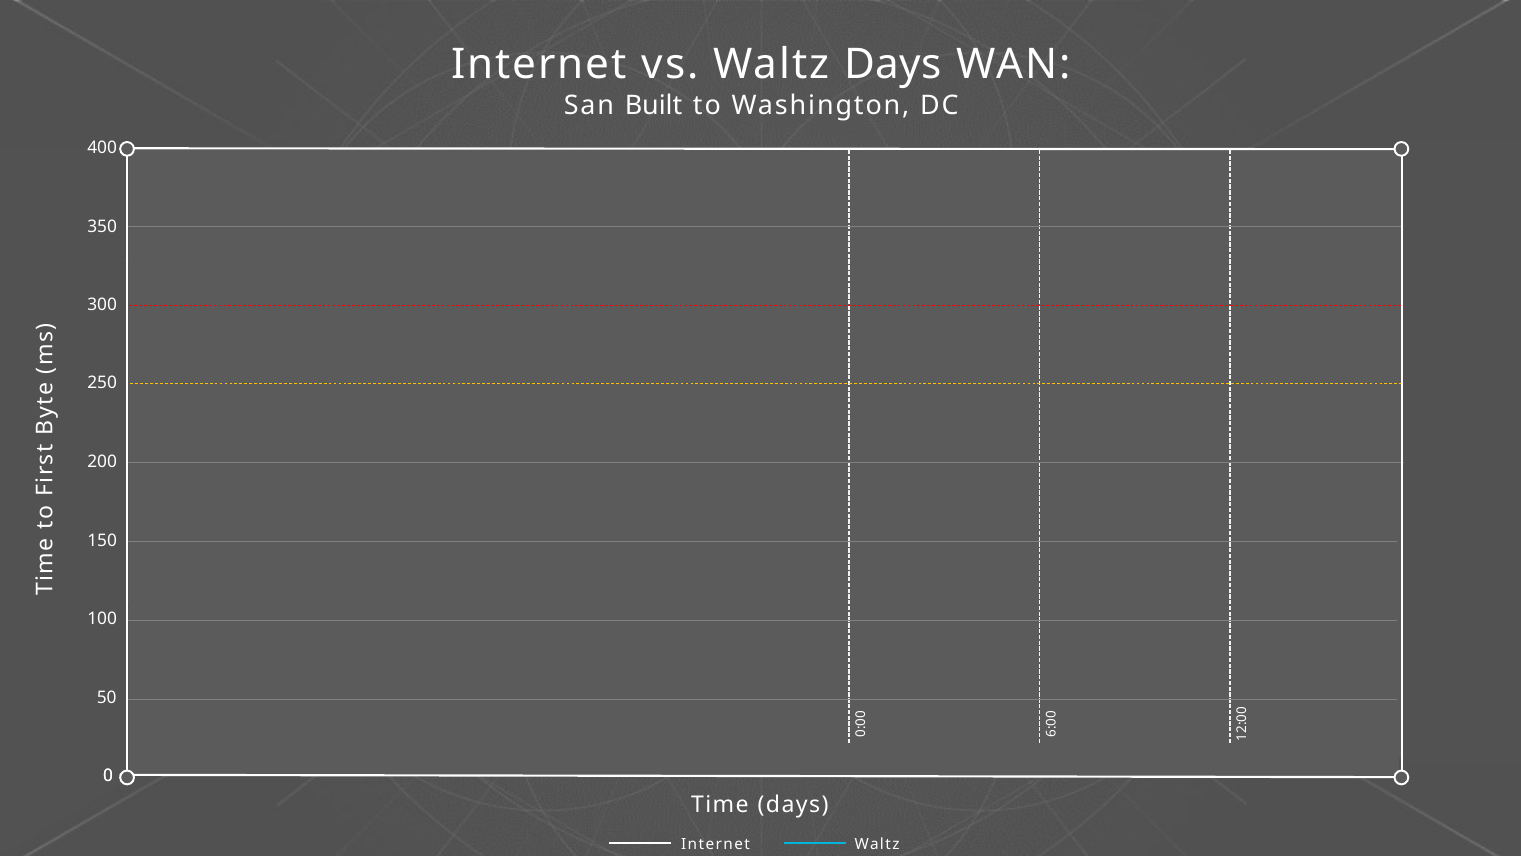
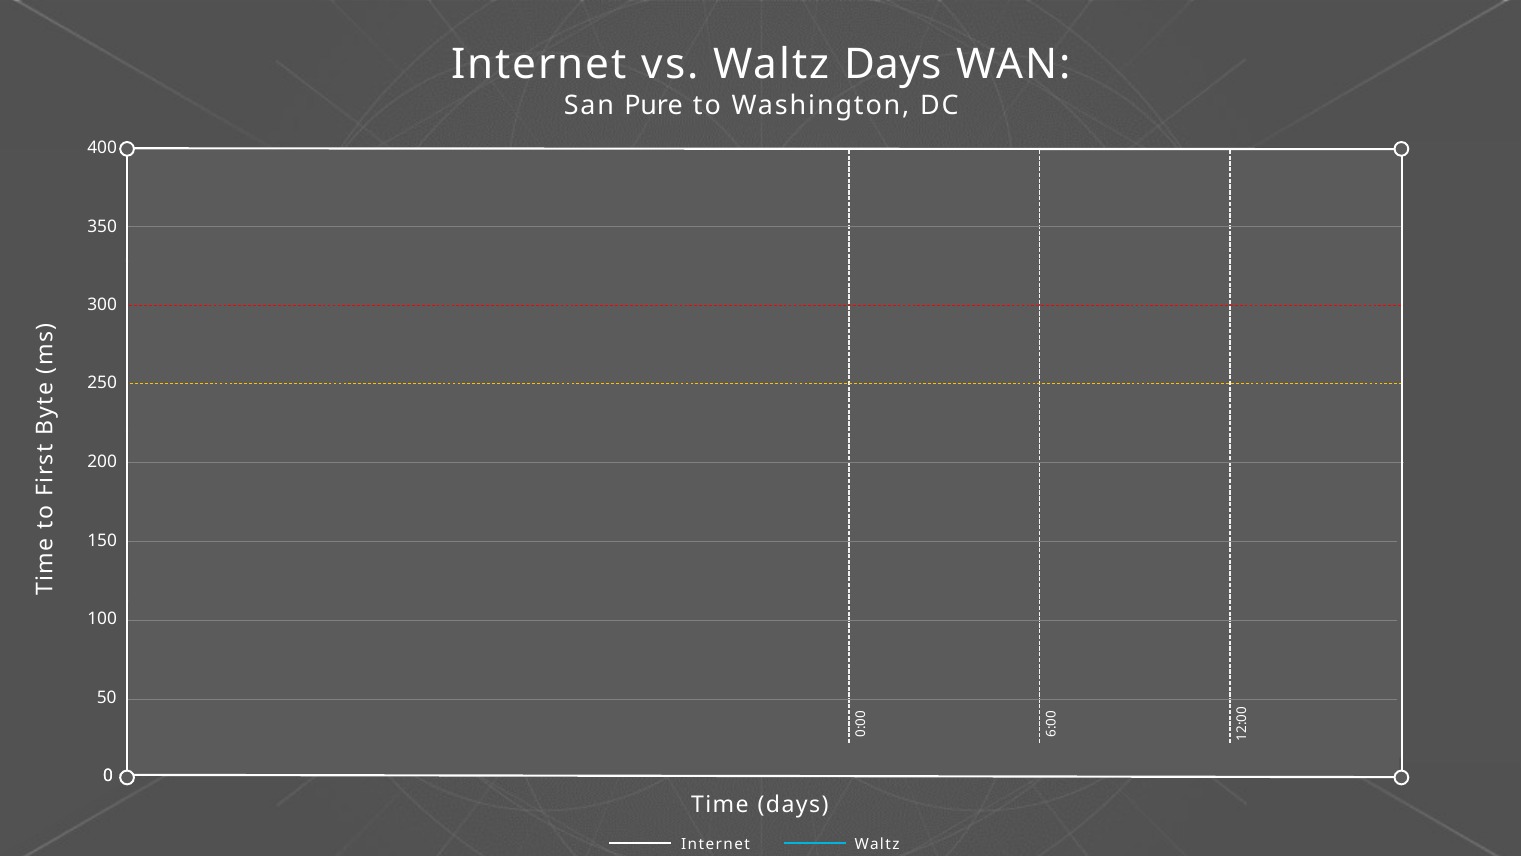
Built: Built -> Pure (654, 105)
